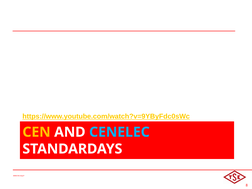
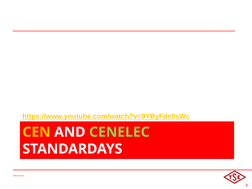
CENELEC colour: light blue -> light green (119, 132)
